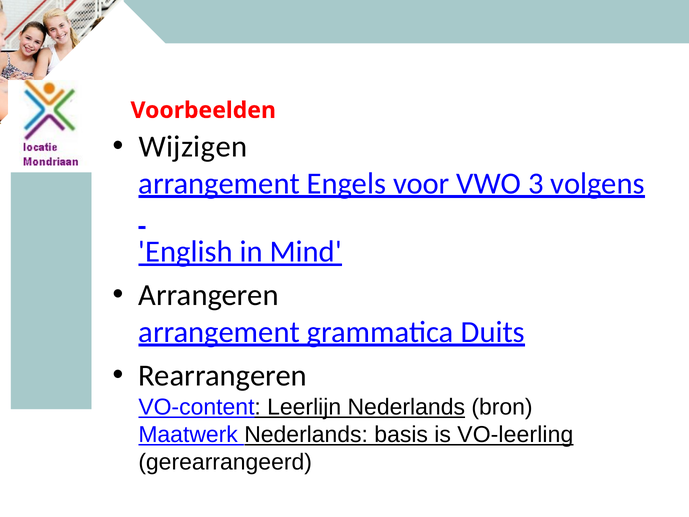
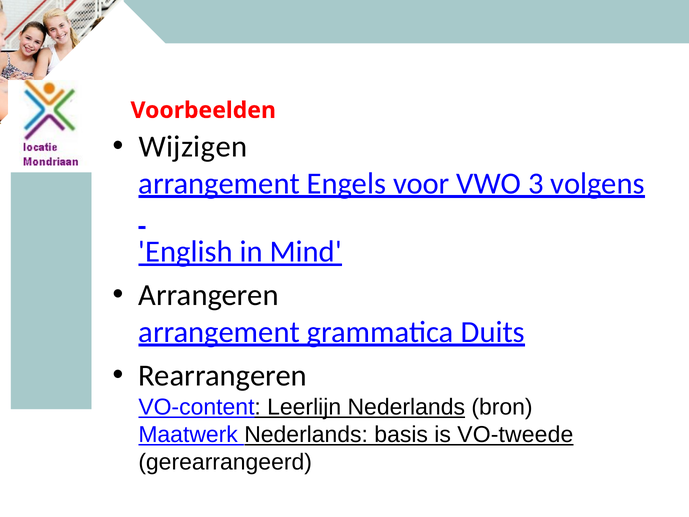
VO-leerling: VO-leerling -> VO-tweede (515, 435)
